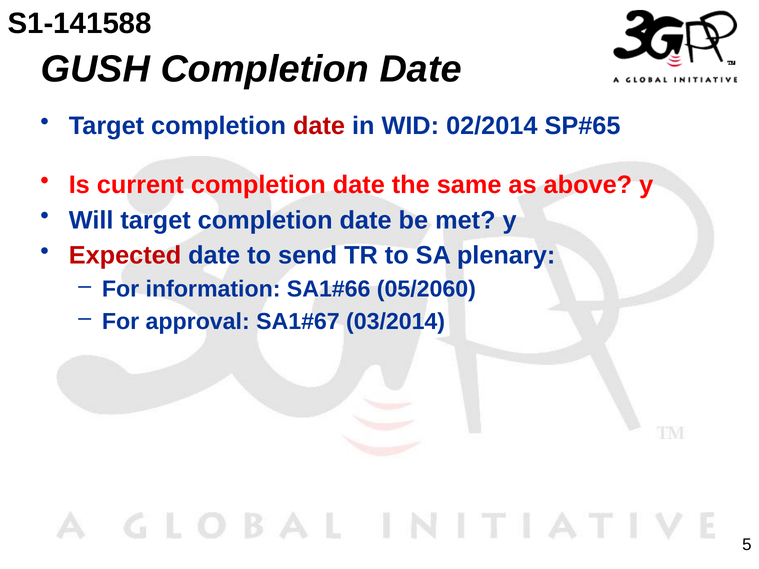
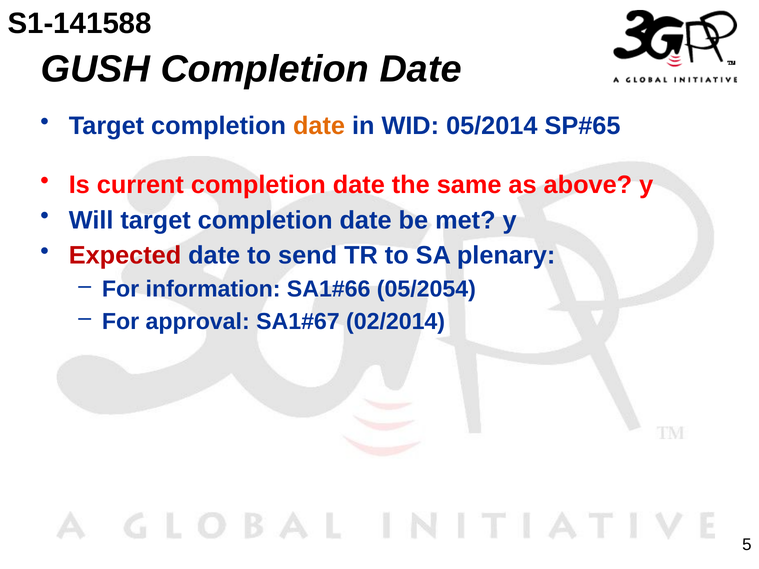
date colour: red -> orange (319, 126)
02/2014: 02/2014 -> 05/2014 (492, 126)
05/2060: 05/2060 -> 05/2054 (426, 289)
03/2014: 03/2014 -> 02/2014 (396, 322)
